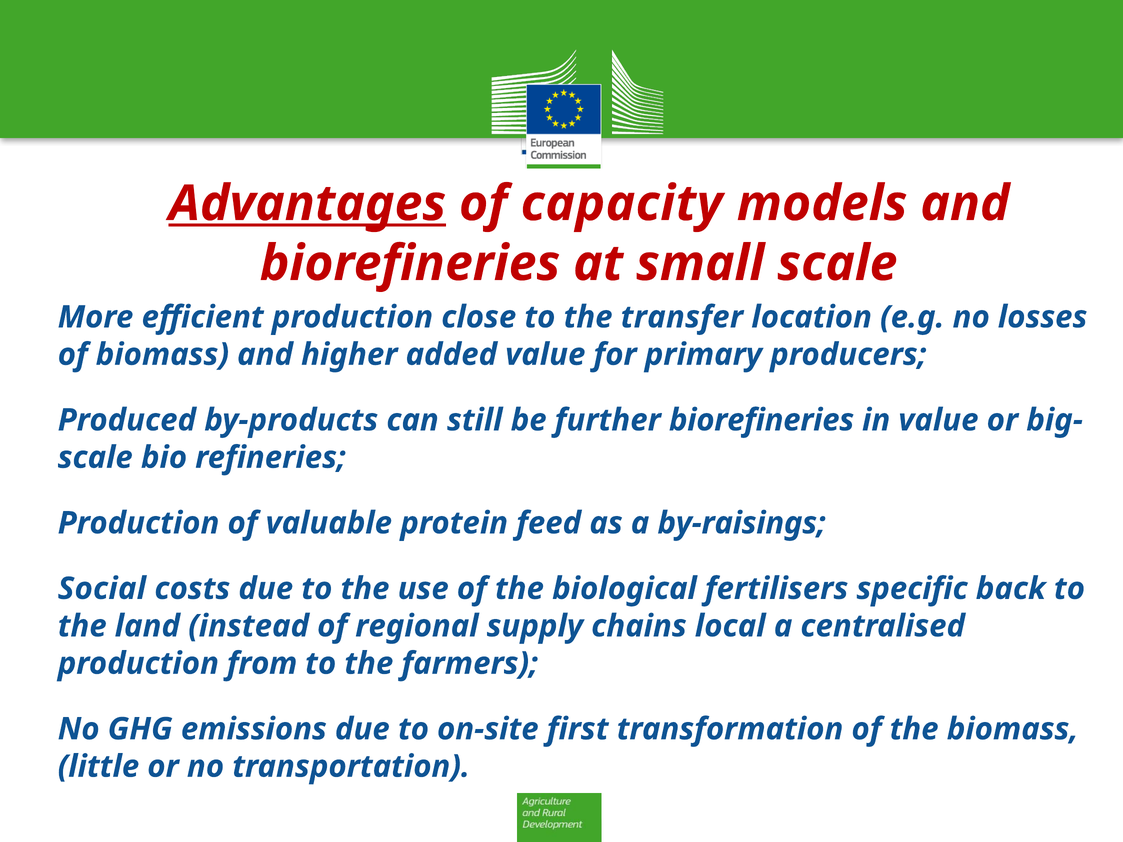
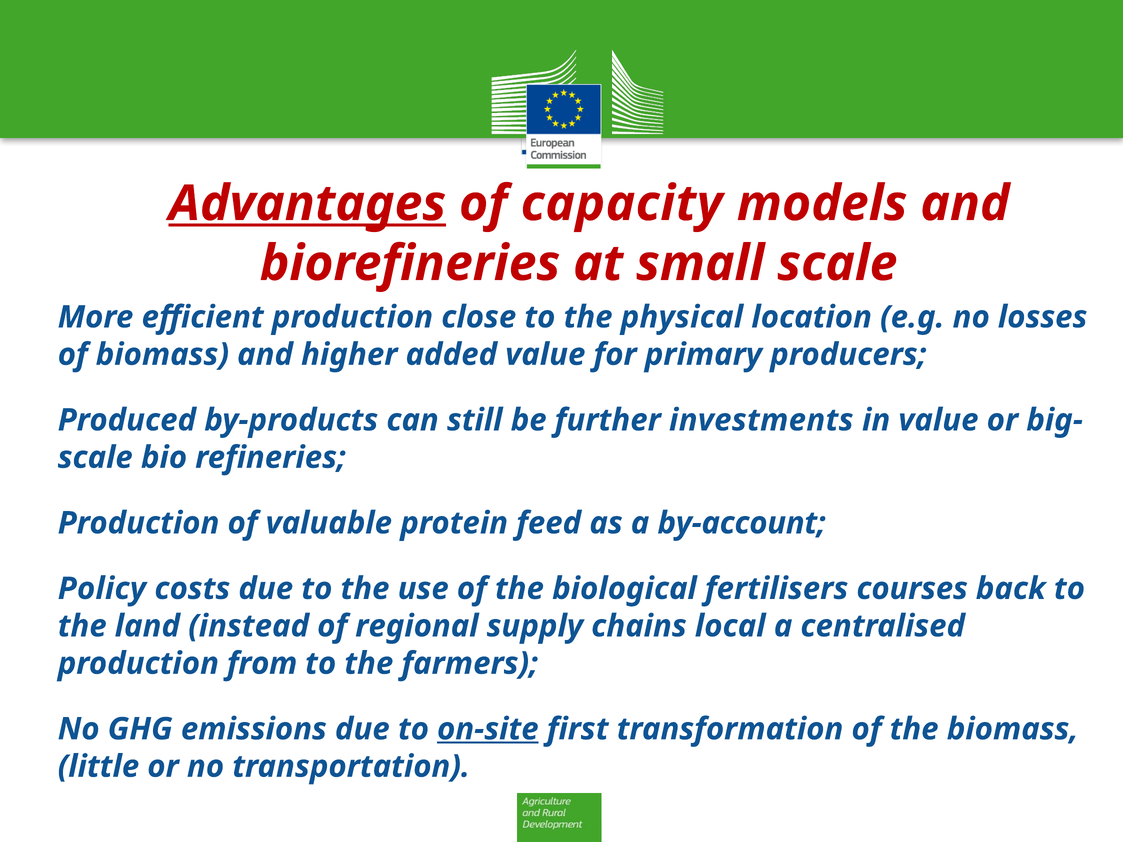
transfer: transfer -> physical (682, 317)
further biorefineries: biorefineries -> investments (761, 420)
by-raisings: by-raisings -> by-account (742, 523)
Social: Social -> Policy (102, 589)
specific: specific -> courses (912, 589)
on-site underline: none -> present (488, 729)
